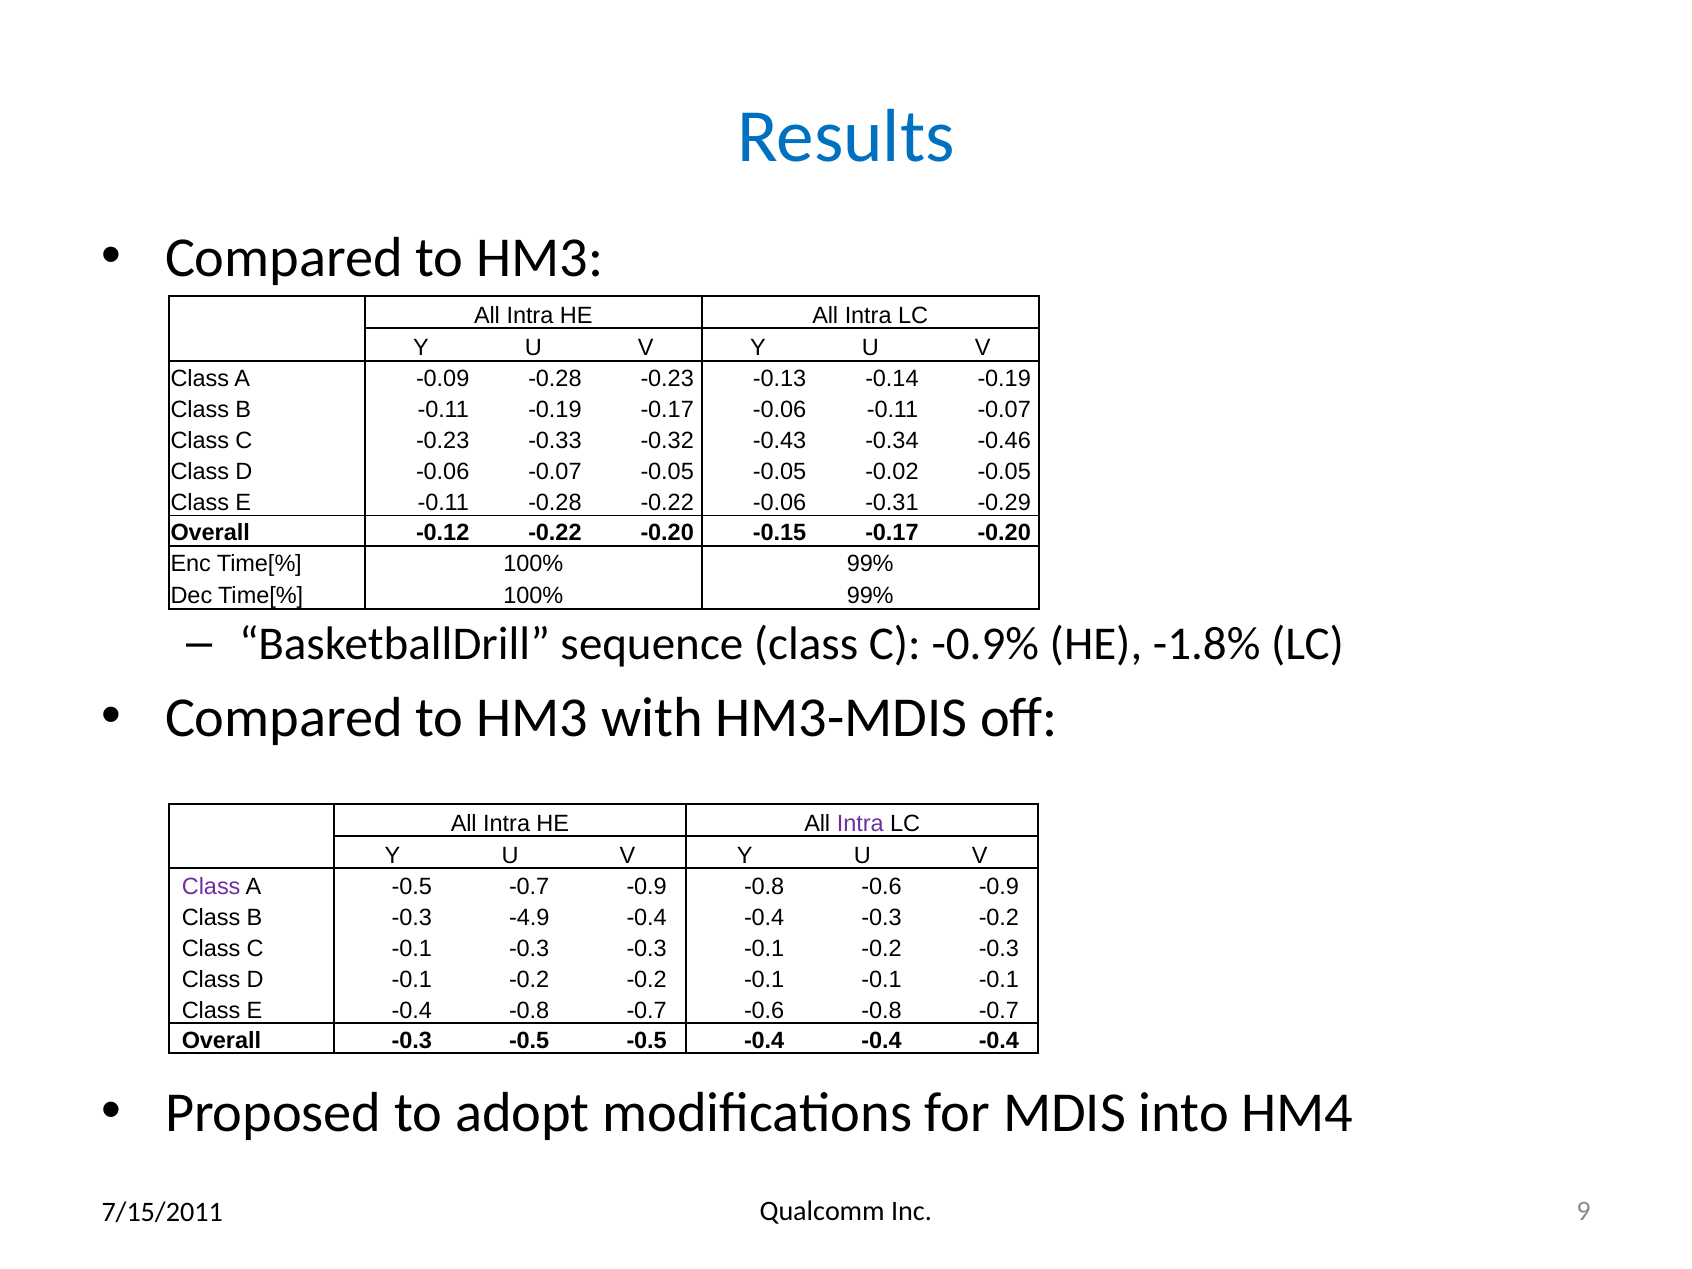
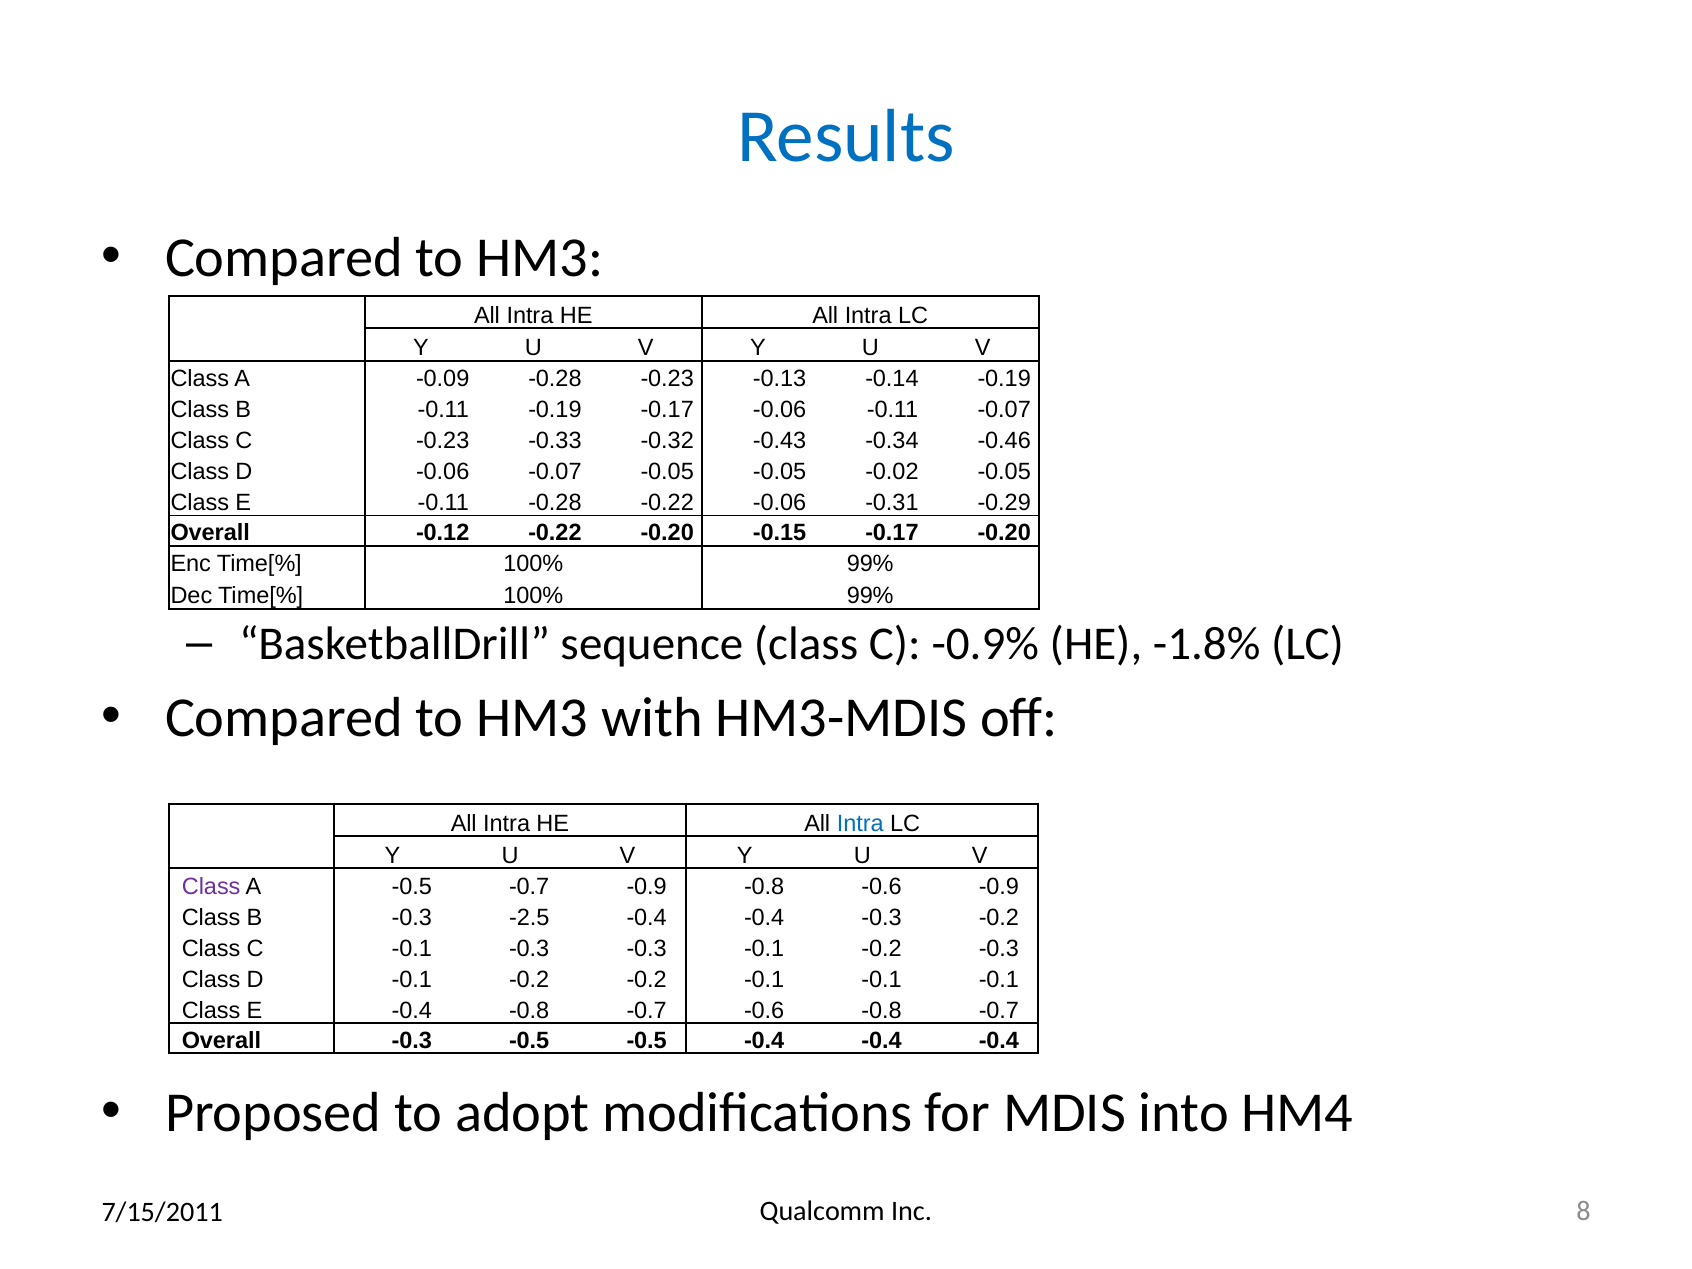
Intra colour: purple -> blue (860, 823)
-4.9: -4.9 -> -2.5 (529, 918)
9: 9 -> 8 (1583, 1212)
